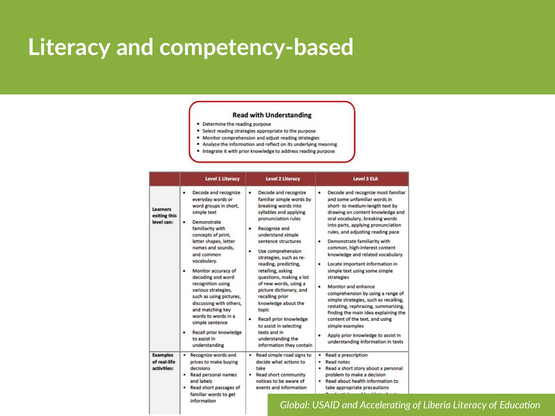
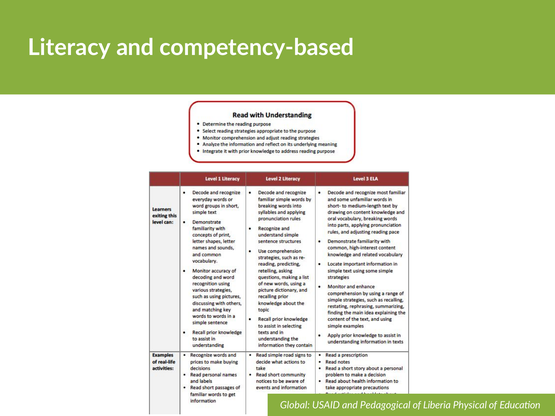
Accelerating: Accelerating -> Pedagogical (385, 405)
Liberia Literacy: Literacy -> Physical (470, 405)
